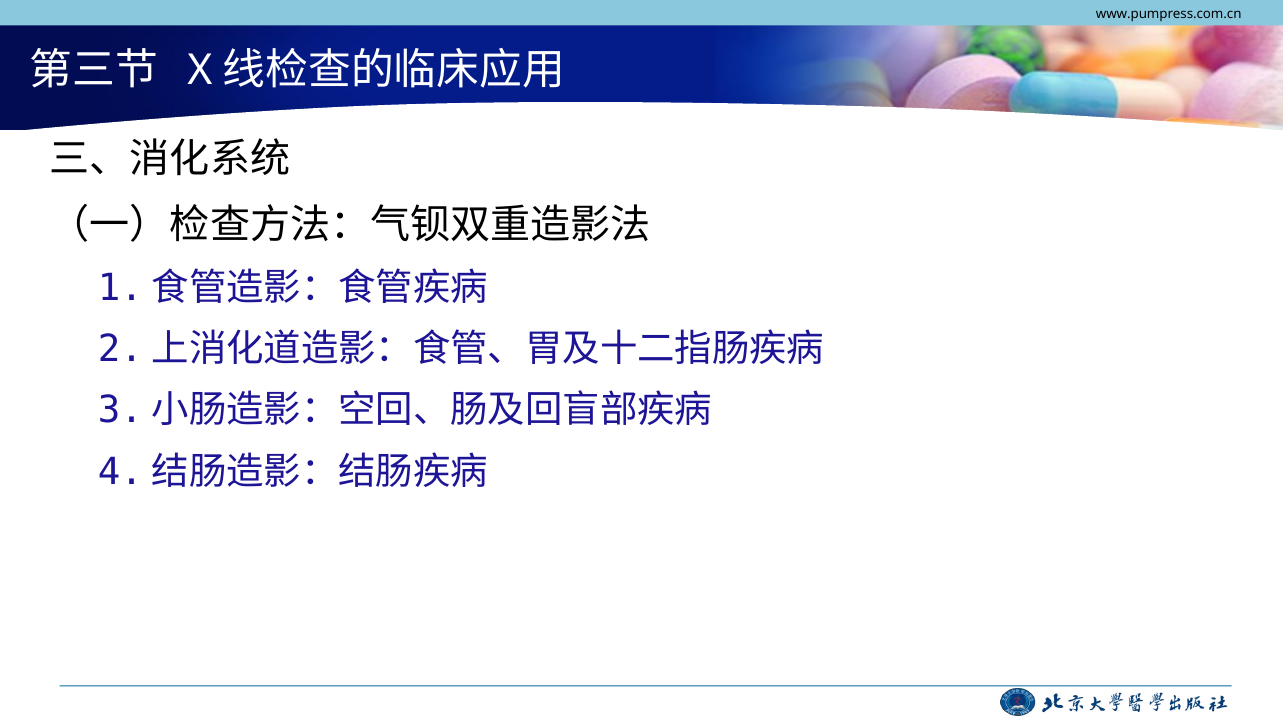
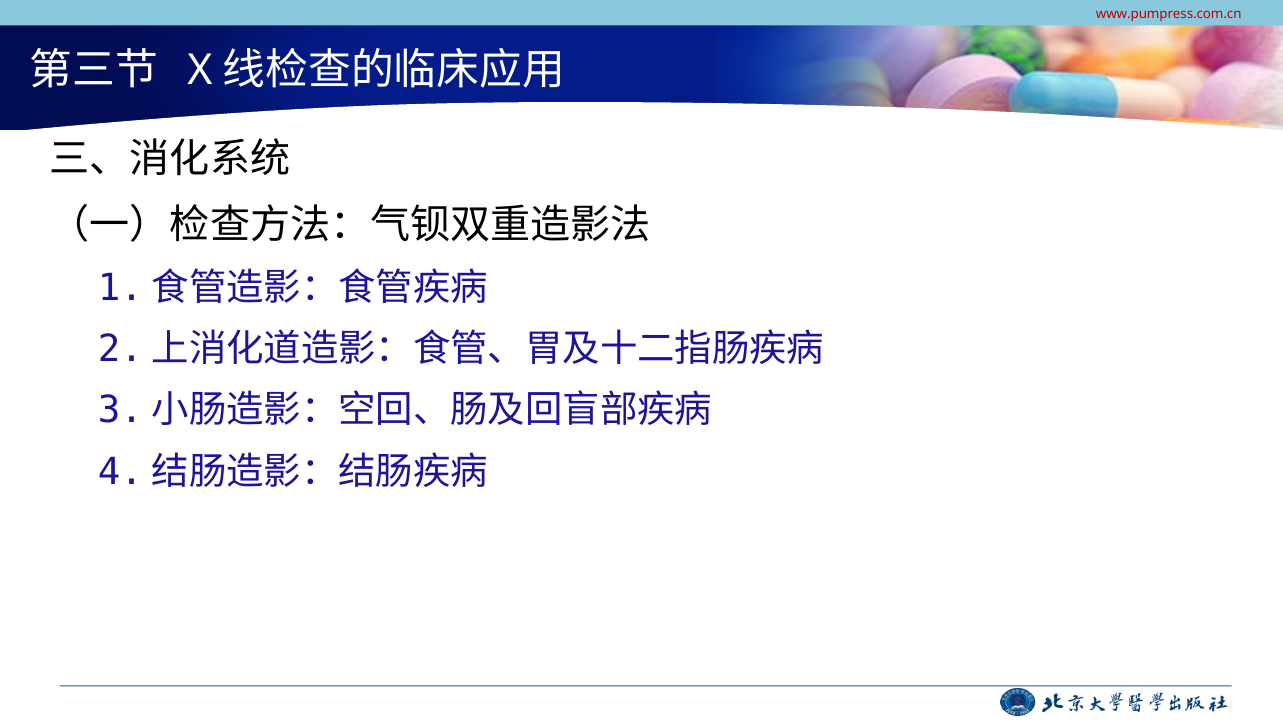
www.pumpress.com.cn colour: black -> red (1169, 14)
